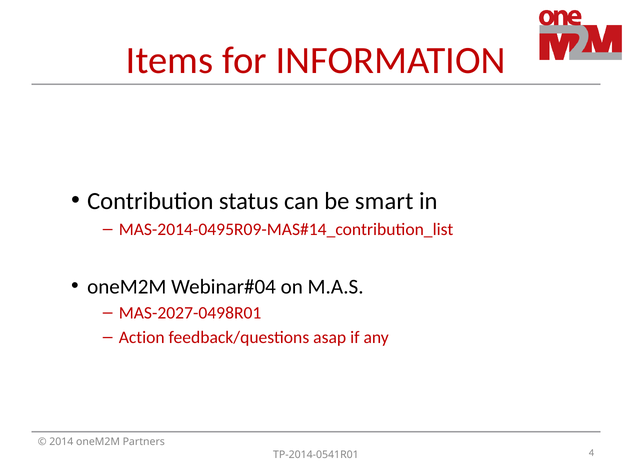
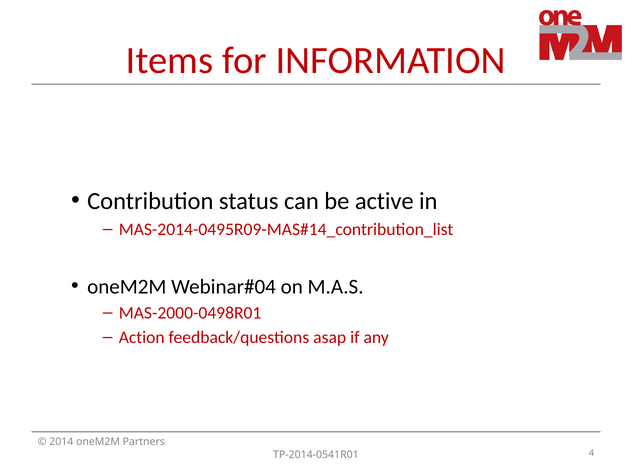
smart: smart -> active (384, 201)
MAS-2027-0498R01: MAS-2027-0498R01 -> MAS-2000-0498R01 (190, 313)
